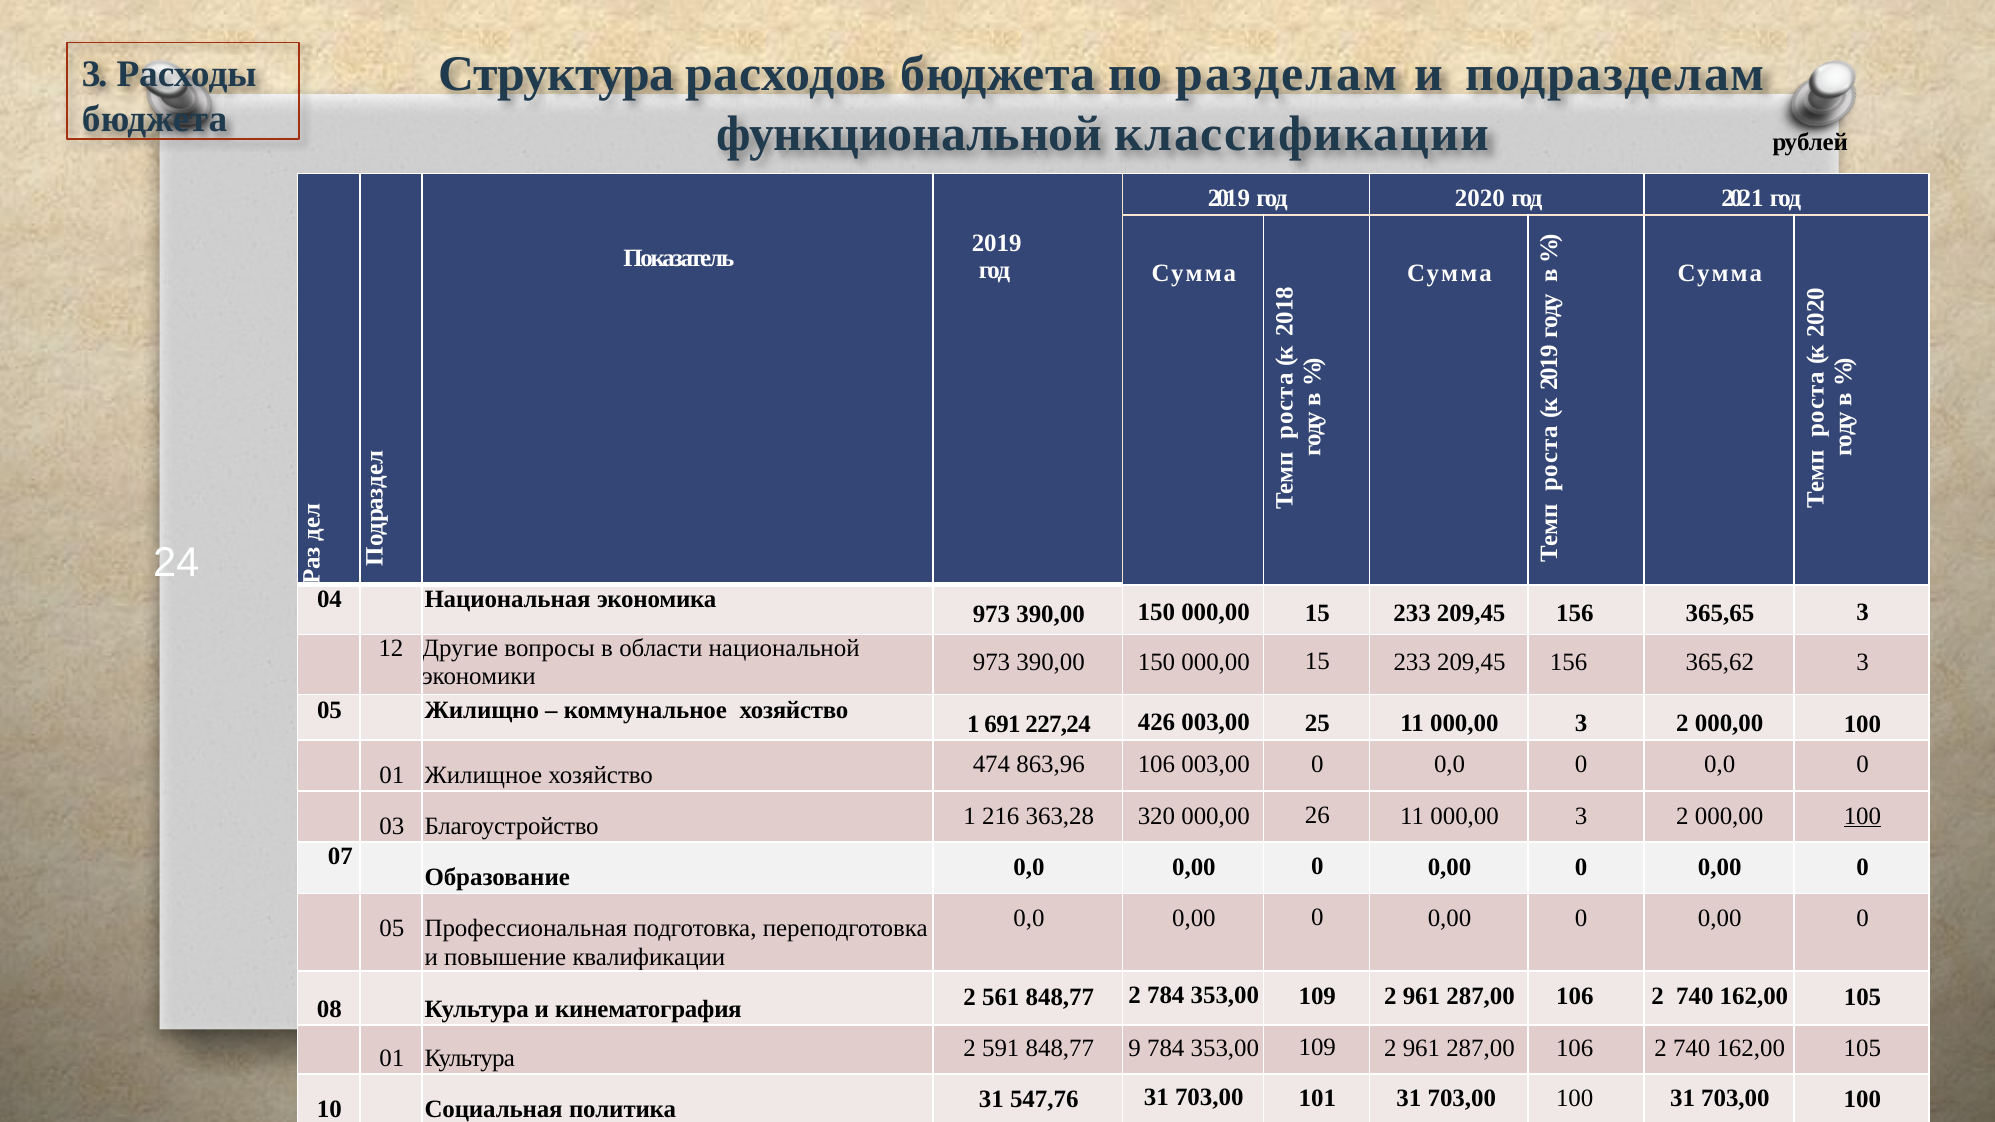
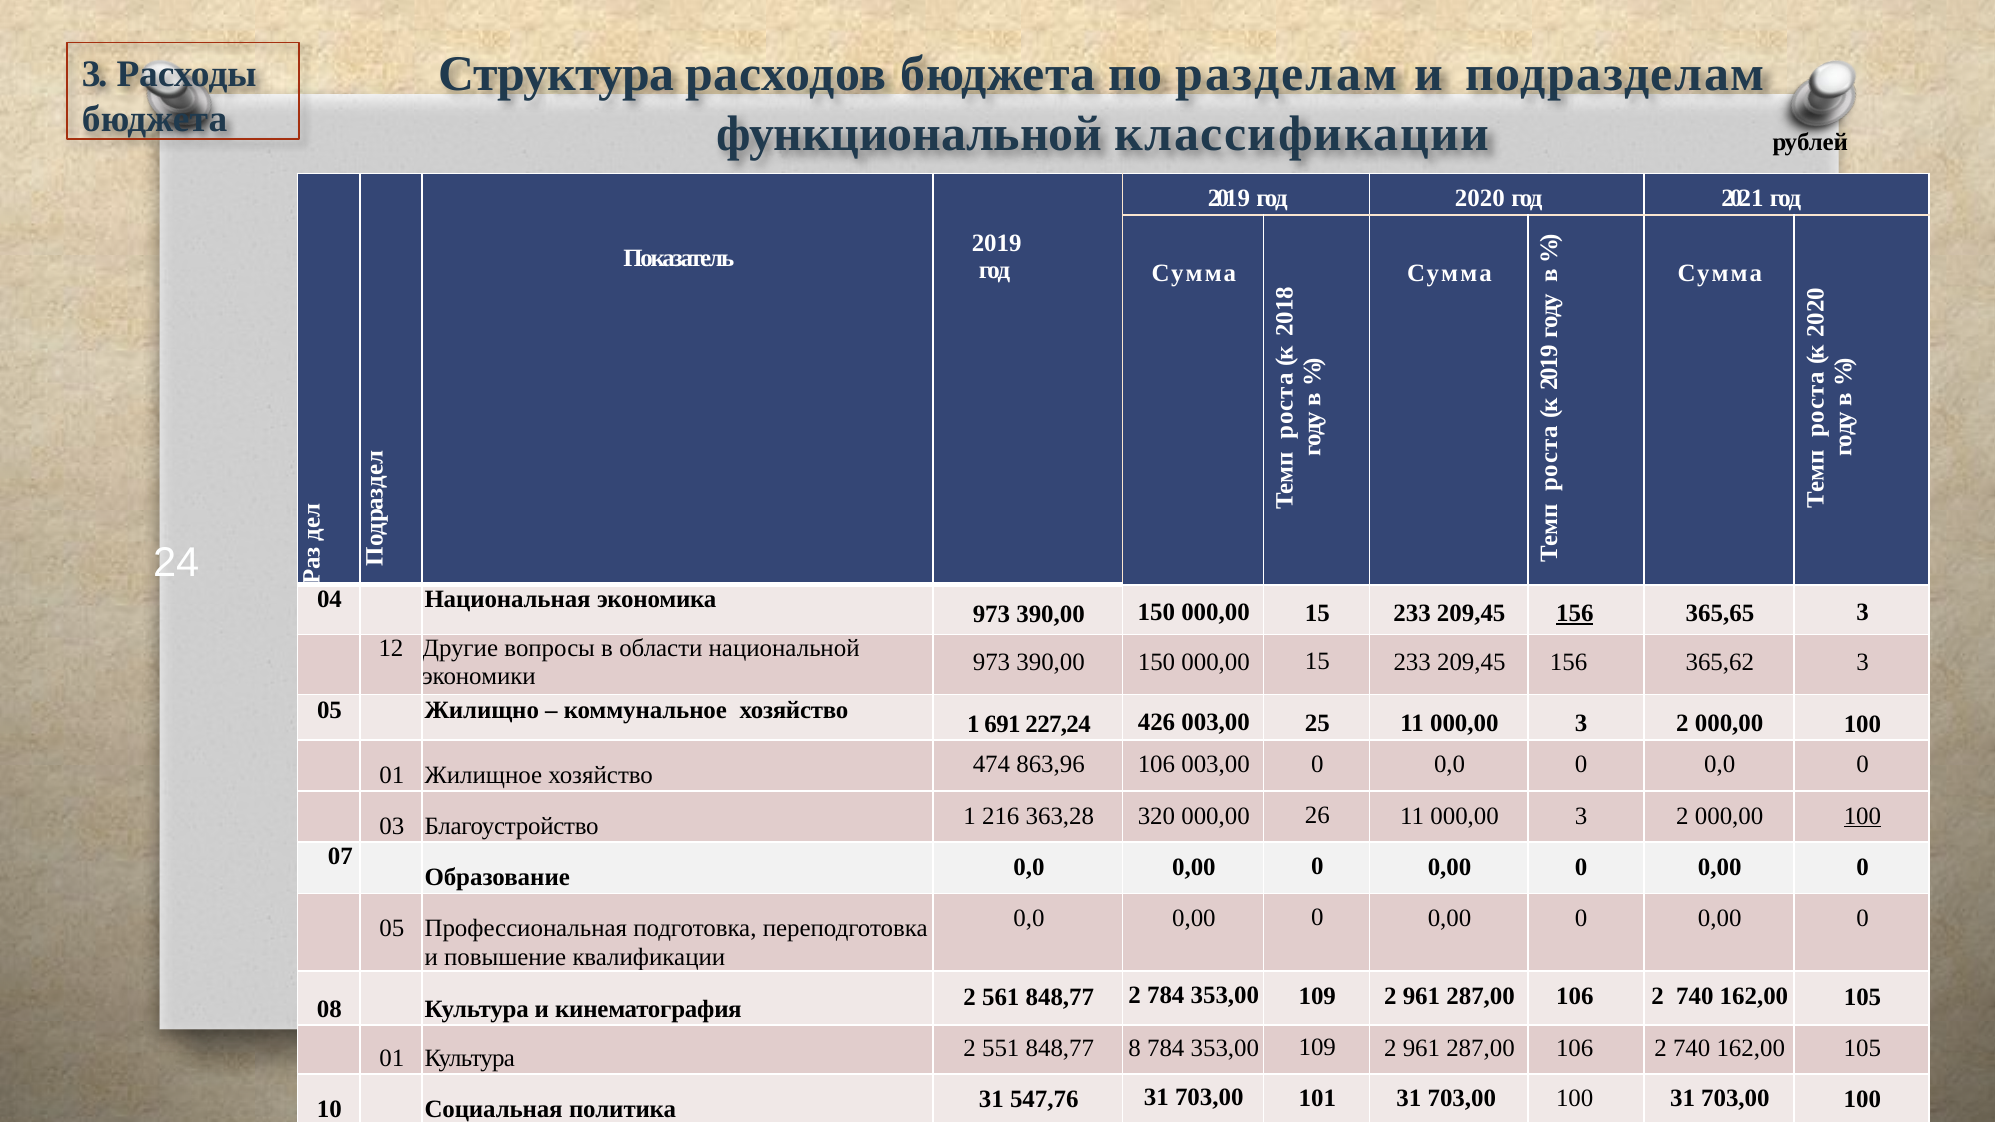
156 underline: none -> present (1575, 613)
591: 591 -> 551 (1001, 1049)
848,77 9: 9 -> 8 (1135, 1049)
